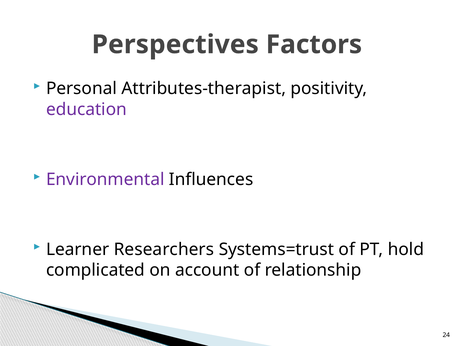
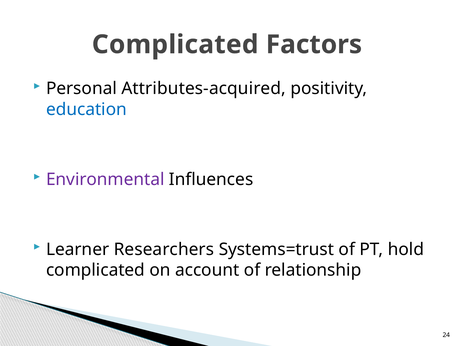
Perspectives: Perspectives -> Complicated (175, 44)
Attributes-therapist: Attributes-therapist -> Attributes-acquired (204, 89)
education colour: purple -> blue (86, 109)
